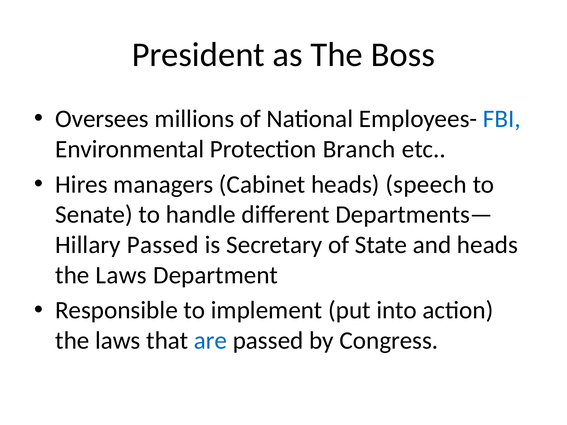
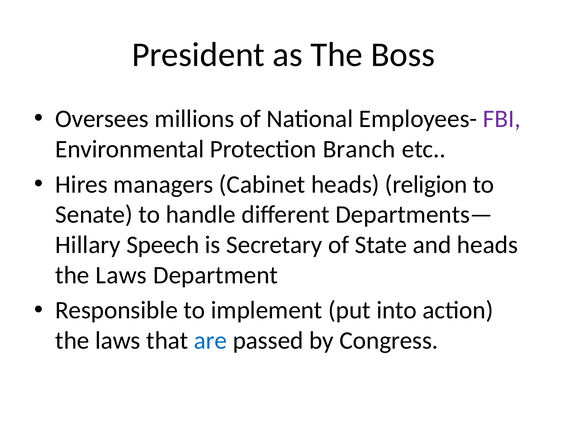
FBI colour: blue -> purple (502, 119)
speech: speech -> religion (426, 184)
Passed: Passed -> Speech (163, 245)
